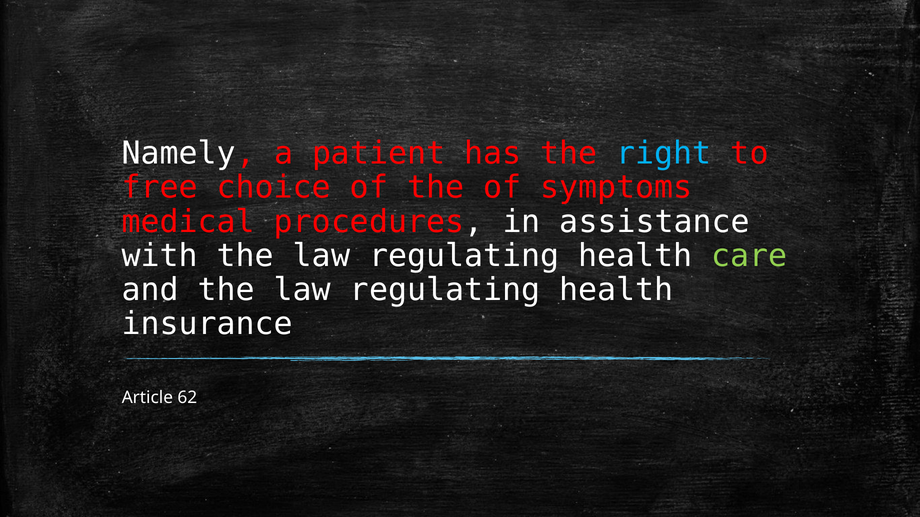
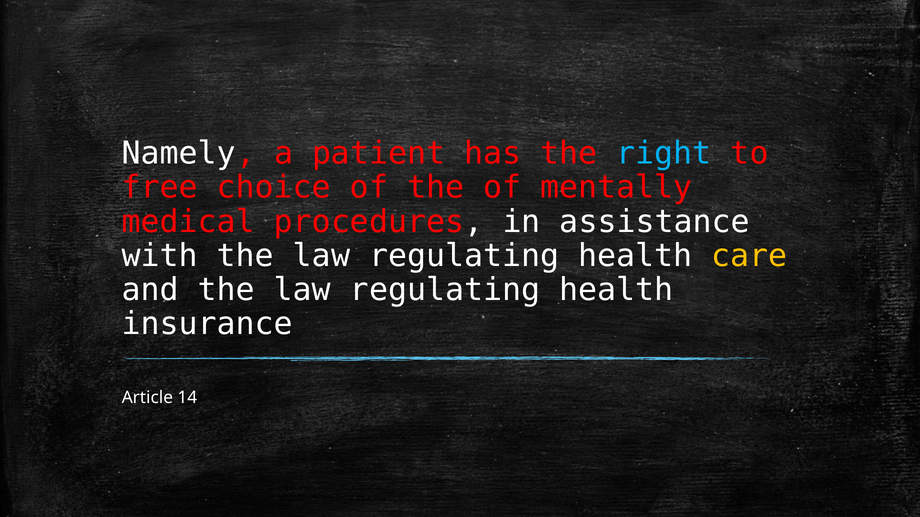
symptoms: symptoms -> mentally (616, 188)
care colour: light green -> yellow (749, 256)
62: 62 -> 14 (187, 398)
